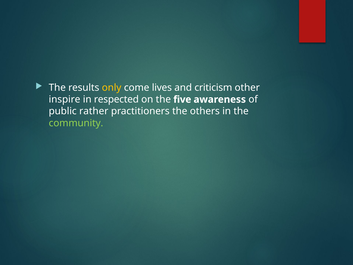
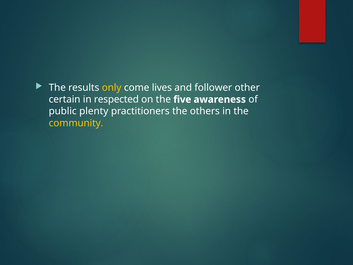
criticism: criticism -> follower (213, 88)
inspire: inspire -> certain (65, 99)
rather: rather -> plenty (94, 111)
community colour: light green -> yellow (76, 123)
